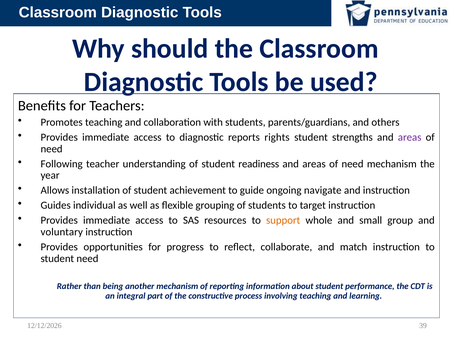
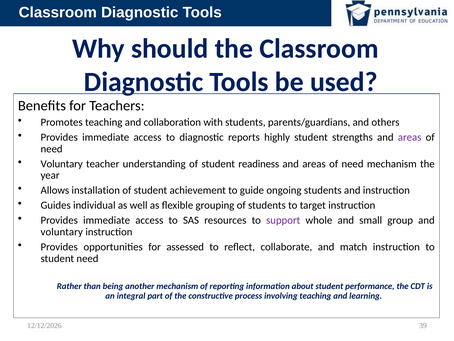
rights: rights -> highly (277, 137)
Following: Following -> Voluntary (62, 164)
ongoing navigate: navigate -> students (323, 190)
support colour: orange -> purple (283, 220)
progress: progress -> assessed (185, 247)
